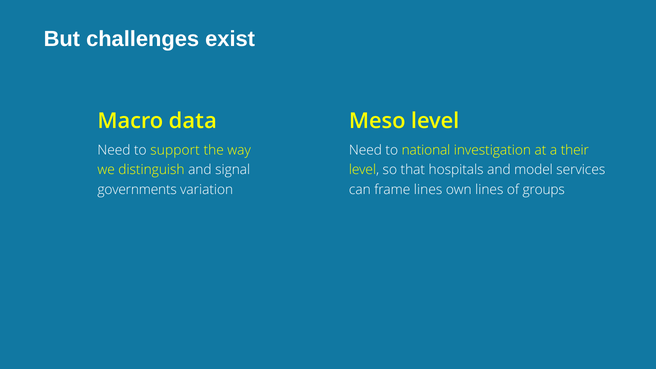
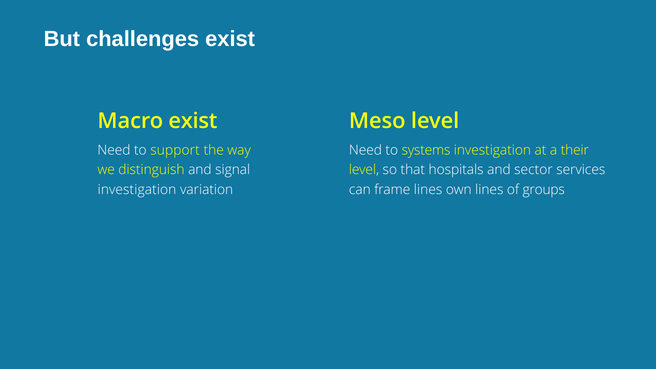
Macro data: data -> exist (193, 121)
national: national -> systems (426, 150)
model: model -> sector (533, 170)
governments: governments -> investigation (137, 190)
